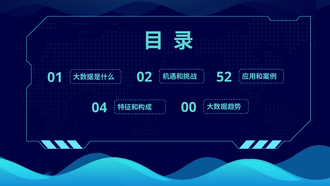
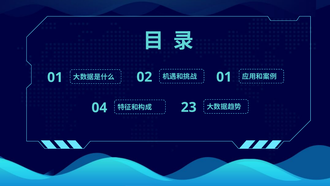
52: 52 -> 01 (224, 77)
00: 00 -> 23 (189, 107)
